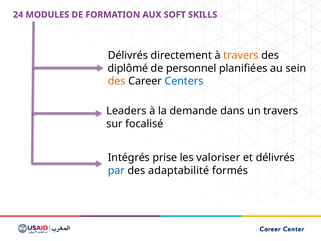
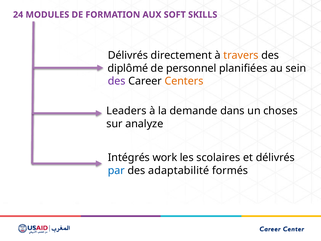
des colour: orange -> purple (117, 81)
Centers colour: blue -> orange (184, 81)
un travers: travers -> choses (281, 111)
focalisé: focalisé -> analyze (144, 124)
prise: prise -> work (165, 157)
valoriser: valoriser -> scolaires (218, 157)
